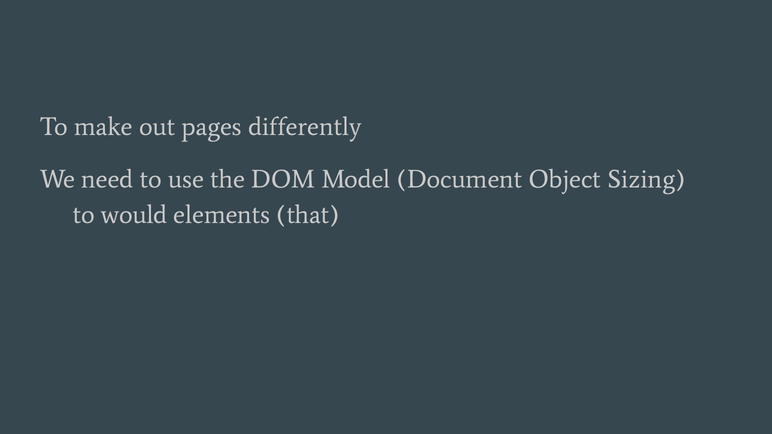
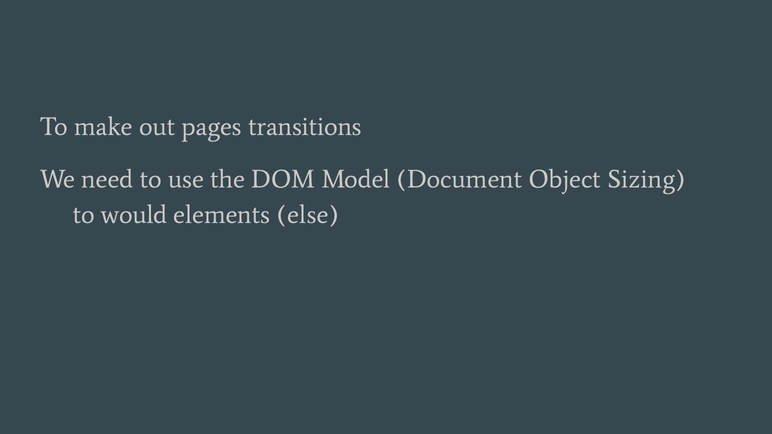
differently: differently -> transitions (305, 127)
that: that -> else (308, 215)
